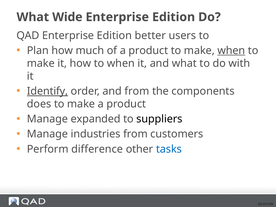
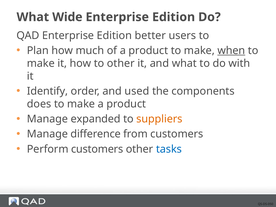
to when: when -> other (121, 63)
Identify underline: present -> none (47, 91)
and from: from -> used (137, 91)
suppliers colour: black -> orange (159, 119)
industries: industries -> difference (96, 134)
Perform difference: difference -> customers (97, 149)
